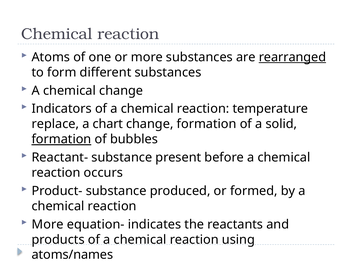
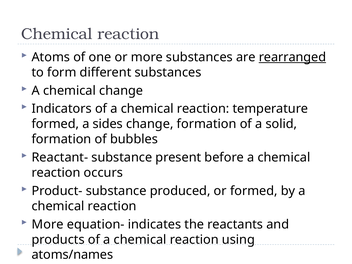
replace: replace -> formed (55, 124)
chart: chart -> sides (108, 124)
formation underline: present -> none (61, 139)
